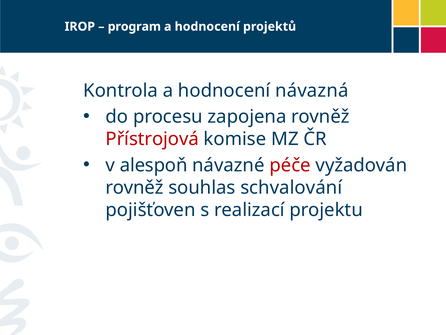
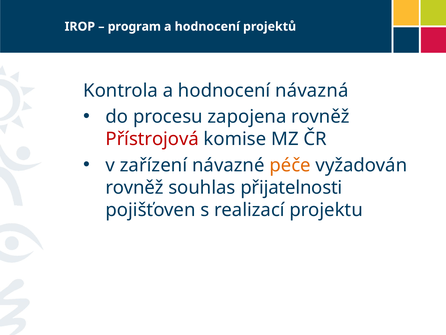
alespoň: alespoň -> zařízení (154, 165)
péče colour: red -> orange (290, 165)
schvalování: schvalování -> přijatelnosti (291, 187)
